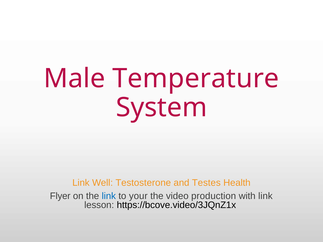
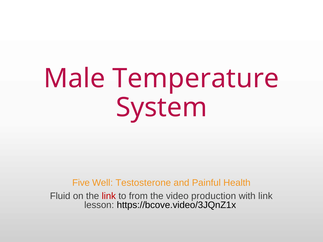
Link: Link -> Five (81, 183)
Testes: Testes -> Painful (206, 183)
Flyer: Flyer -> Fluid (60, 196)
link colour: blue -> red (109, 196)
your: your -> from (138, 196)
